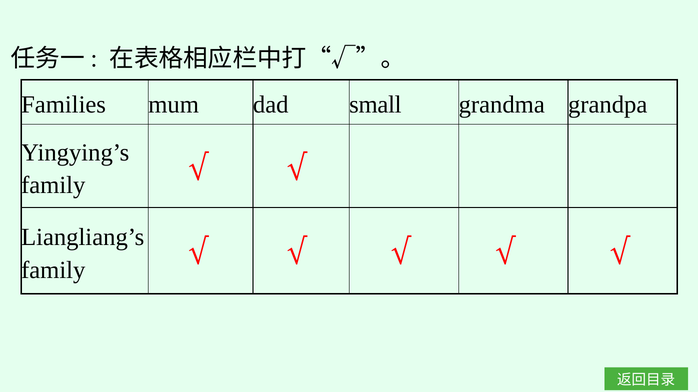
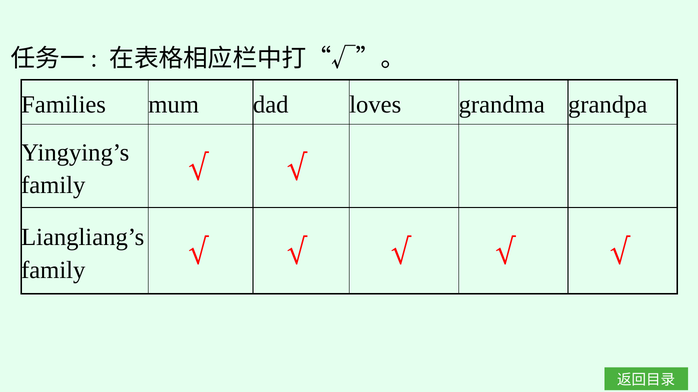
small: small -> loves (375, 105)
